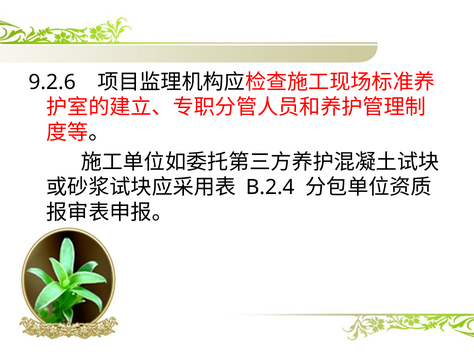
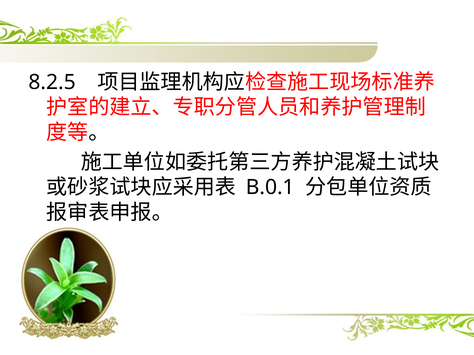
9.2.6: 9.2.6 -> 8.2.5 (52, 82)
B.2.4: B.2.4 -> B.0.1 (270, 188)
